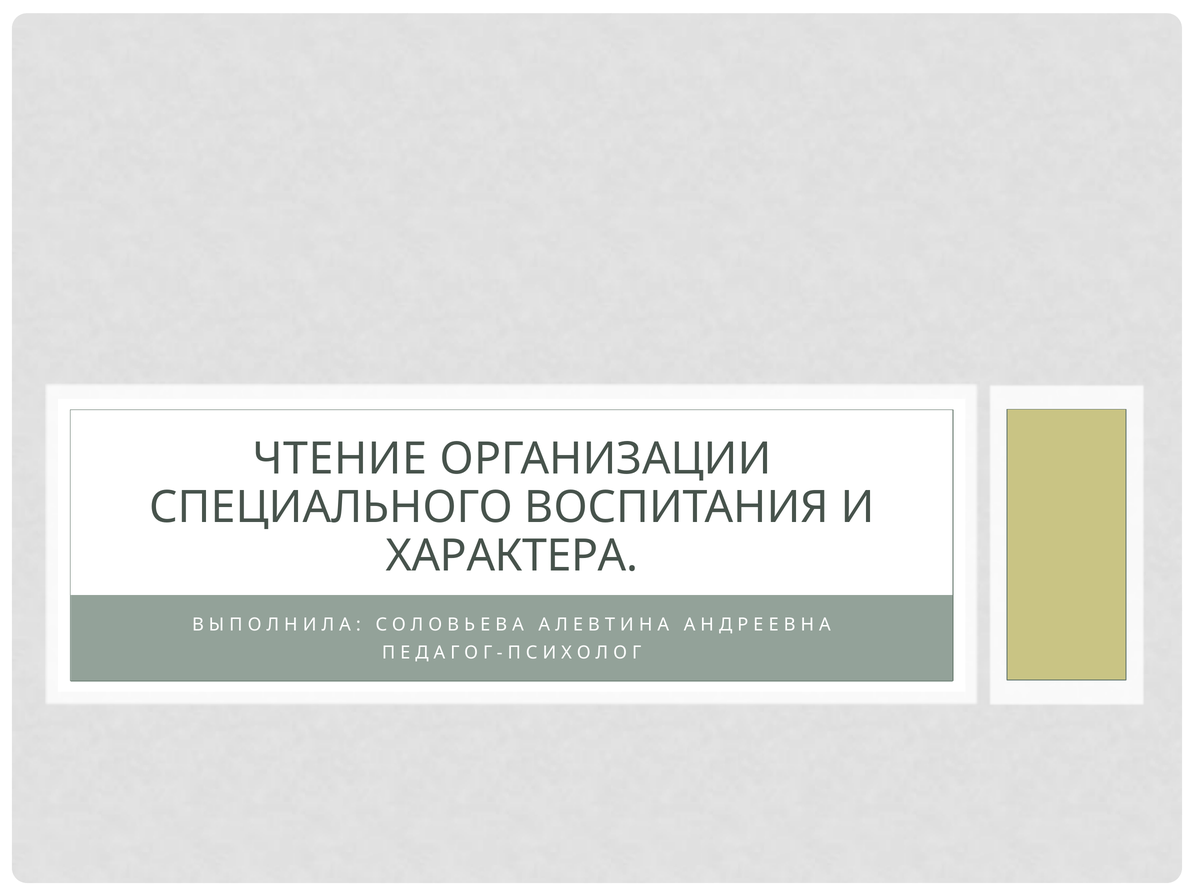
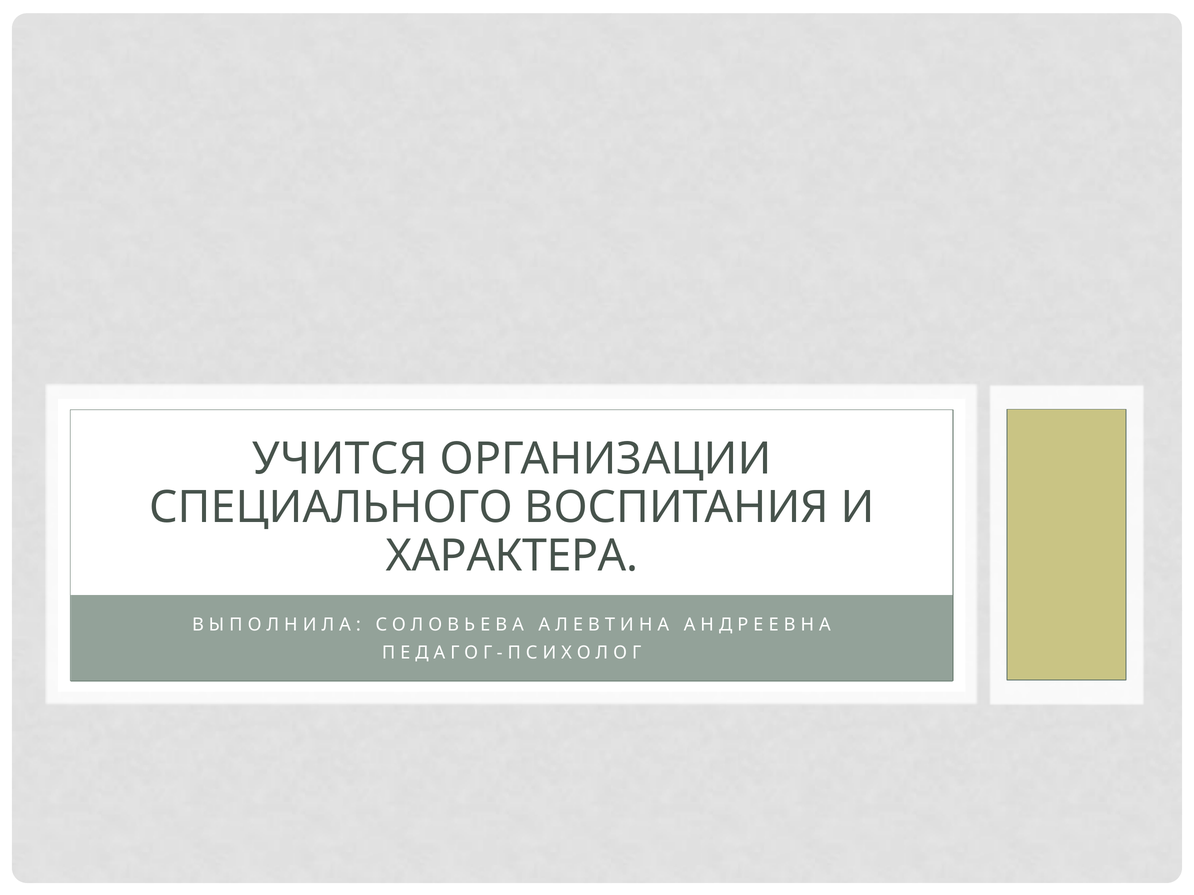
ЧТЕНИЕ: ЧТЕНИЕ -> УЧИТСЯ (340, 459)
